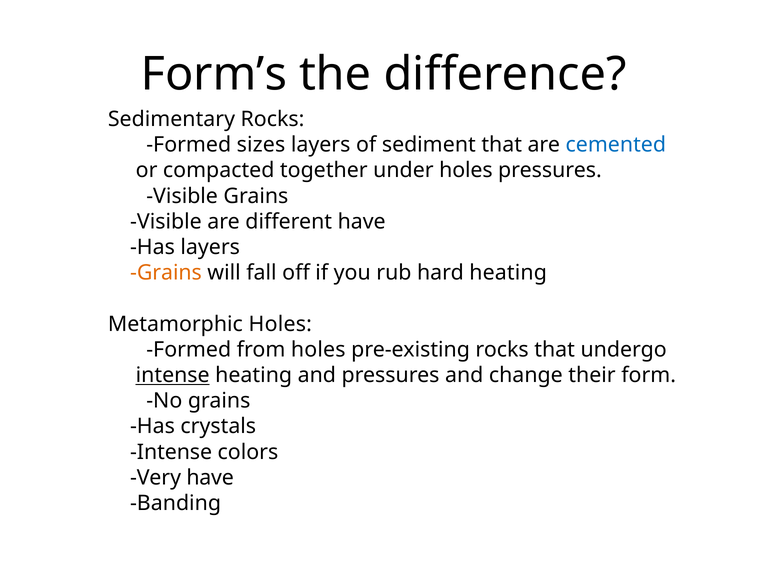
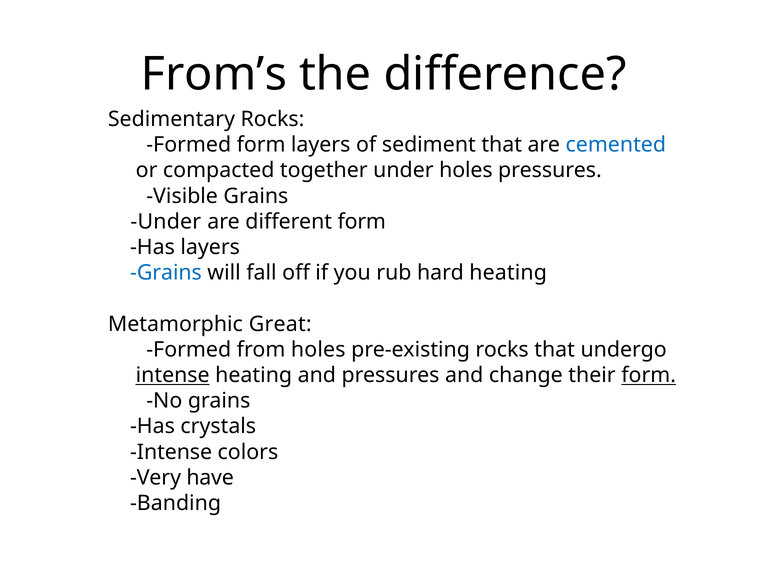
Form’s: Form’s -> From’s (214, 74)
Formed sizes: sizes -> form (261, 145)
Visible: Visible -> Under (166, 222)
different have: have -> form (362, 222)
Grains colour: orange -> blue (166, 273)
Metamorphic Holes: Holes -> Great (280, 324)
form underline: none -> present (649, 375)
